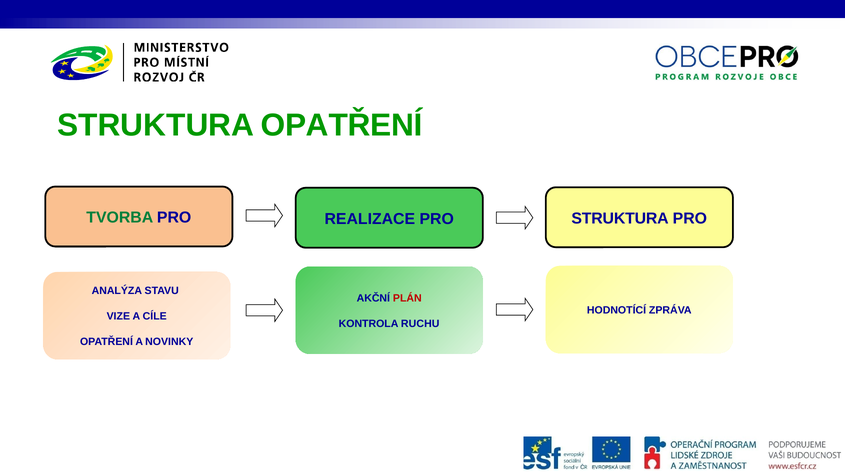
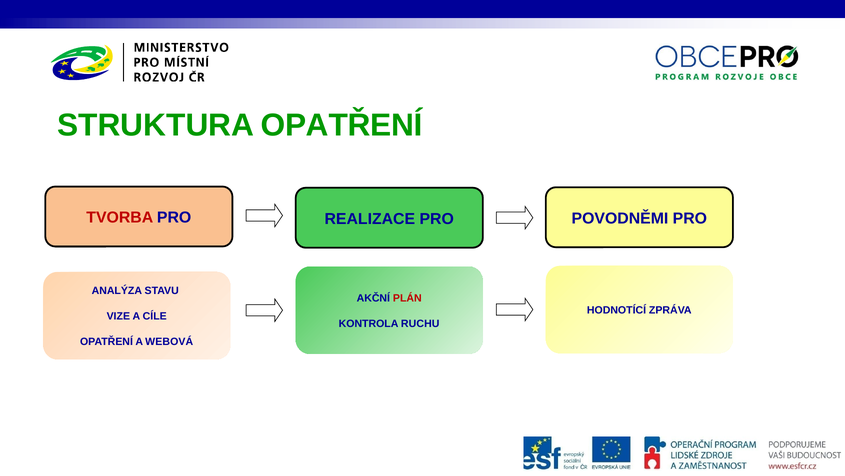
TVORBA colour: green -> red (120, 217)
PRO STRUKTURA: STRUKTURA -> POVODNĚMI (620, 218)
NOVINKY: NOVINKY -> WEBOVÁ (169, 341)
